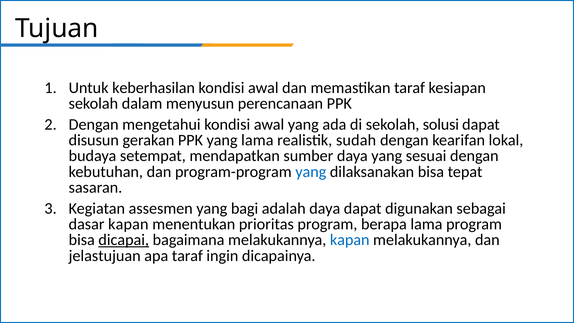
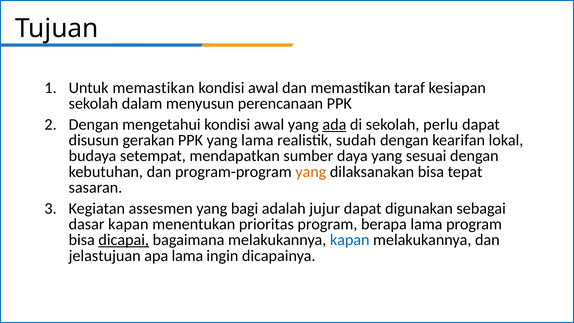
Untuk keberhasilan: keberhasilan -> memastikan (153, 88)
ada underline: none -> present (334, 125)
solusi: solusi -> perlu (441, 125)
yang colour: blue -> orange (311, 172)
adalah daya: daya -> jujur (325, 208)
apa taraf: taraf -> lama (187, 256)
